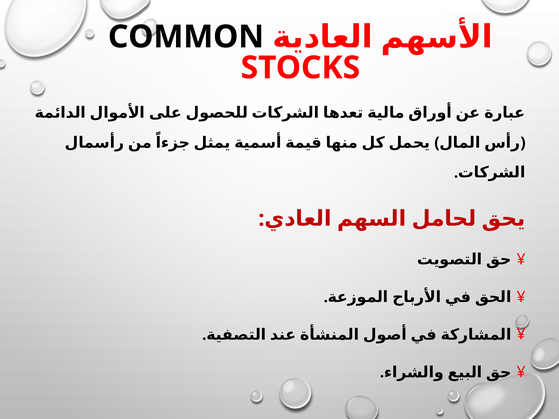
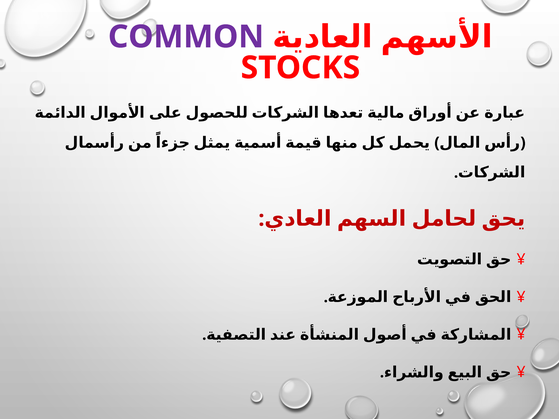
COMMON colour: black -> purple (186, 37)
